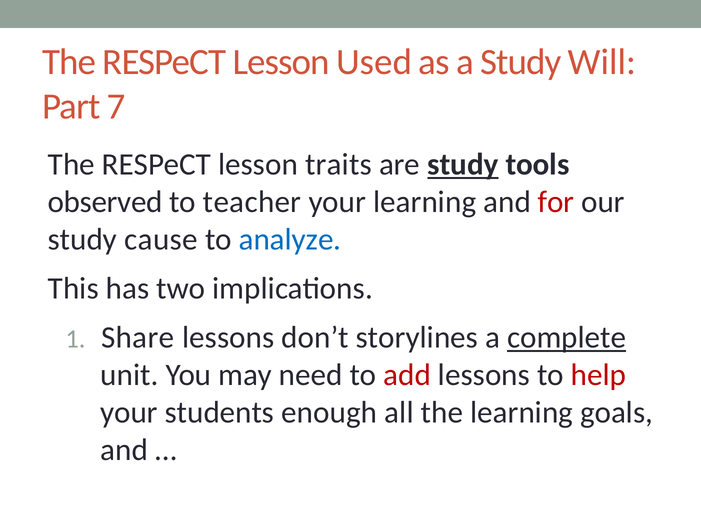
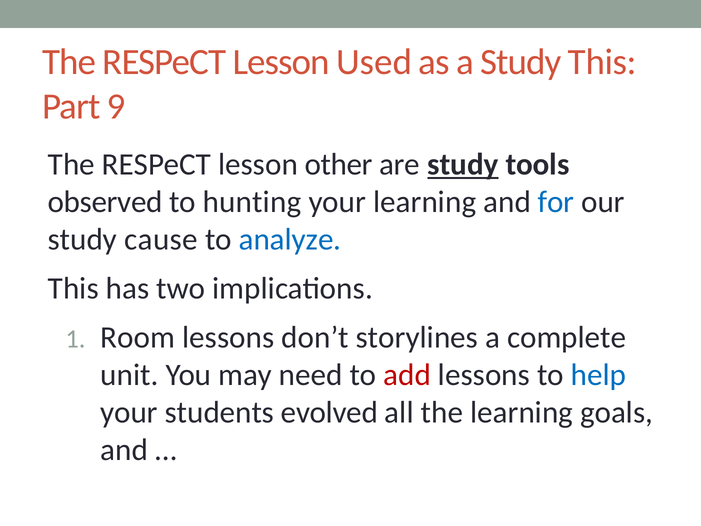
Study Will: Will -> This (602, 62)
7: 7 -> 9 (116, 107)
traits: traits -> other (339, 165)
teacher: teacher -> hunting (252, 202)
for colour: red -> blue (556, 202)
Share: Share -> Room (138, 338)
complete underline: present -> none (567, 338)
help colour: red -> blue (598, 375)
enough: enough -> evolved (329, 412)
